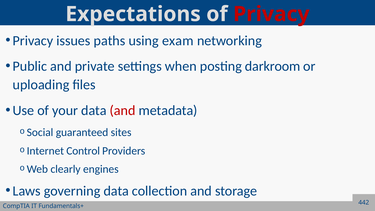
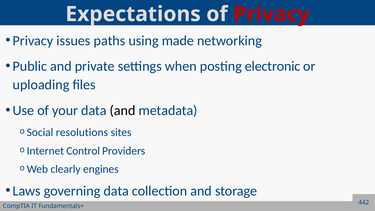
exam: exam -> made (178, 41)
darkroom: darkroom -> electronic (273, 66)
and colour: red -> black (123, 110)
guaranteed: guaranteed -> resolutions (82, 132)
